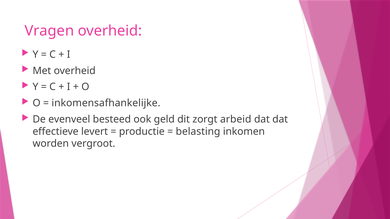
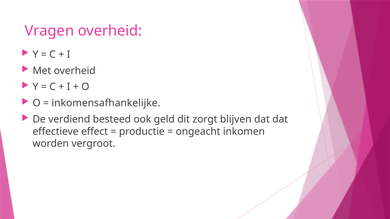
evenveel: evenveel -> verdiend (69, 120)
arbeid: arbeid -> blijven (236, 120)
levert: levert -> effect (95, 132)
belasting: belasting -> ongeacht (198, 132)
